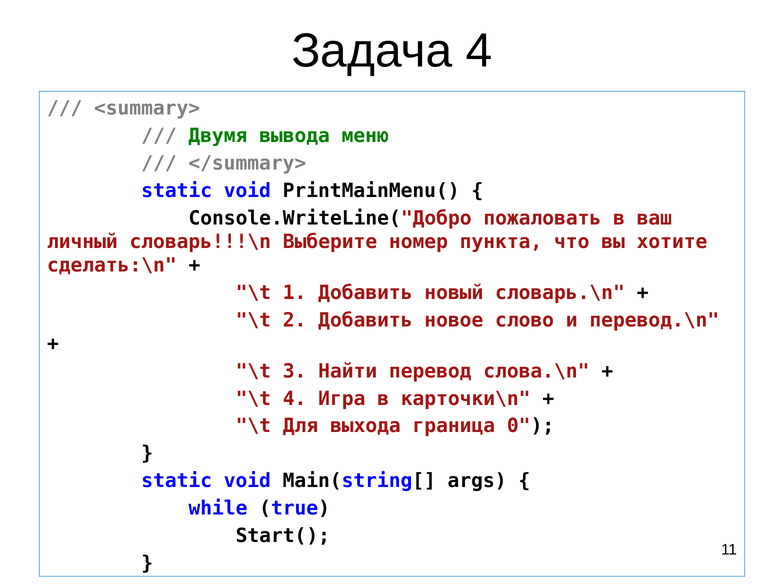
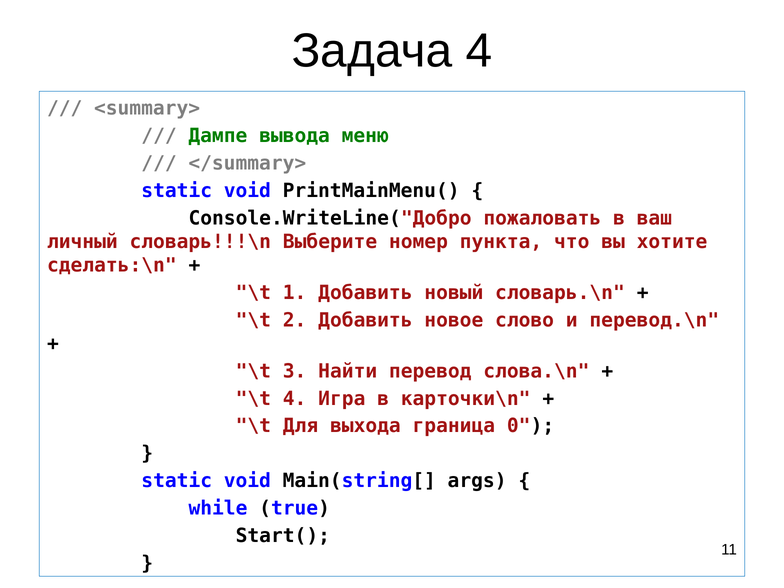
Двумя: Двумя -> Дампе (218, 136)
